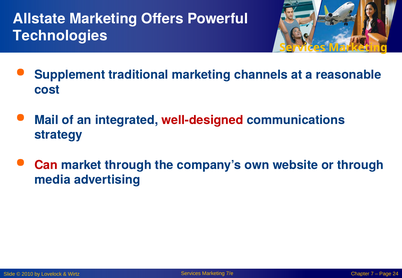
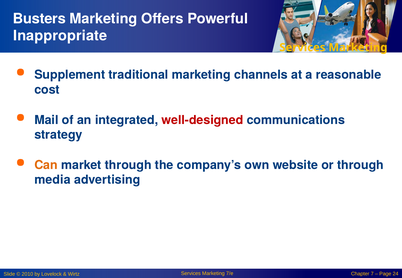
Allstate: Allstate -> Busters (39, 19)
Technologies: Technologies -> Inappropriate (60, 36)
Can colour: red -> orange (46, 165)
